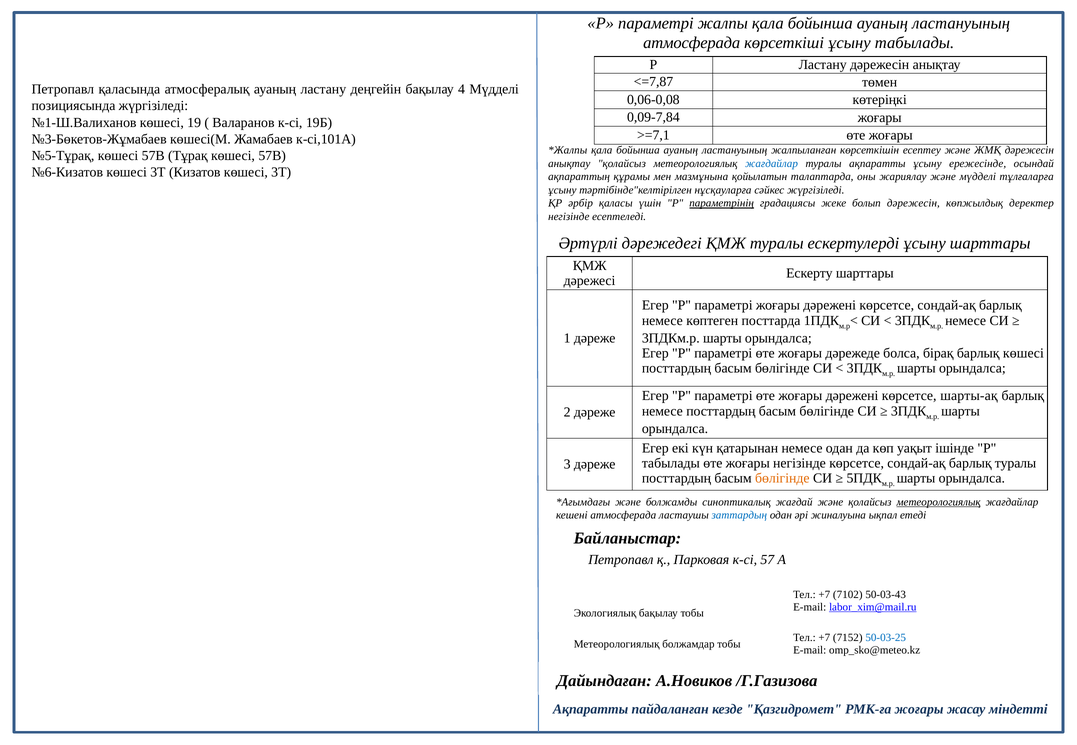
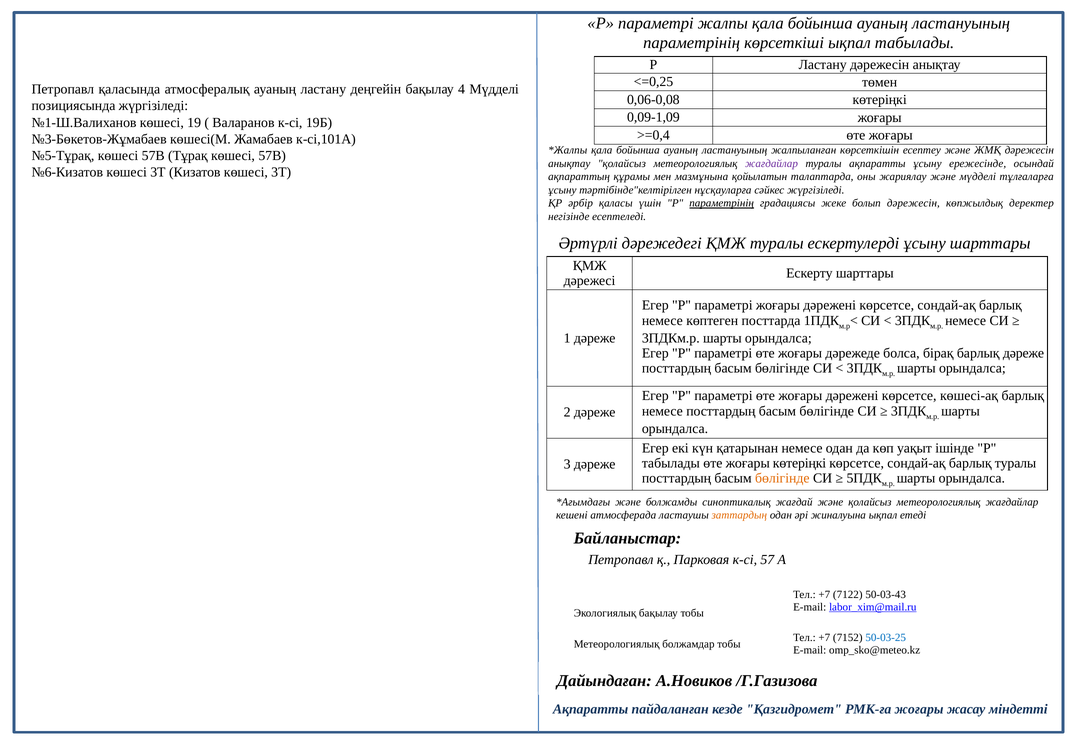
атмосферада: атмосферада -> параметрінің (692, 43)
көрсеткіші ұсыну: ұсыну -> ықпал (849, 43)
<=7,87: <=7,87 -> <=0,25 (653, 82)
0,09-7,84: 0,09-7,84 -> 0,09-1,09 (653, 117)
>=7,1: >=7,1 -> >=0,4 (653, 135)
жағдайлар colour: blue -> purple (772, 164)
барлық көшесі: көшесі -> дәреже (1024, 353)
шарты-ақ: шарты-ақ -> көшесі-ақ (969, 396)
жоғары негізінде: негізінде -> көтеріңкі (800, 464)
метеорологиялық underline: present -> none (939, 502)
заттардың colour: blue -> orange (739, 516)
7102: 7102 -> 7122 (848, 595)
